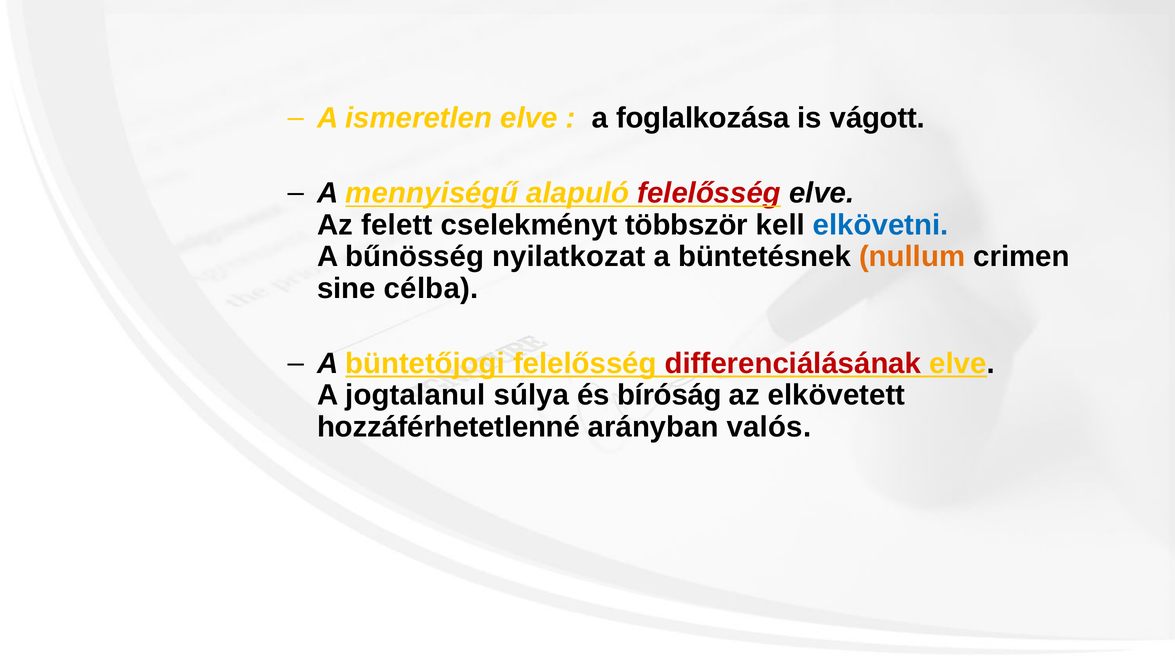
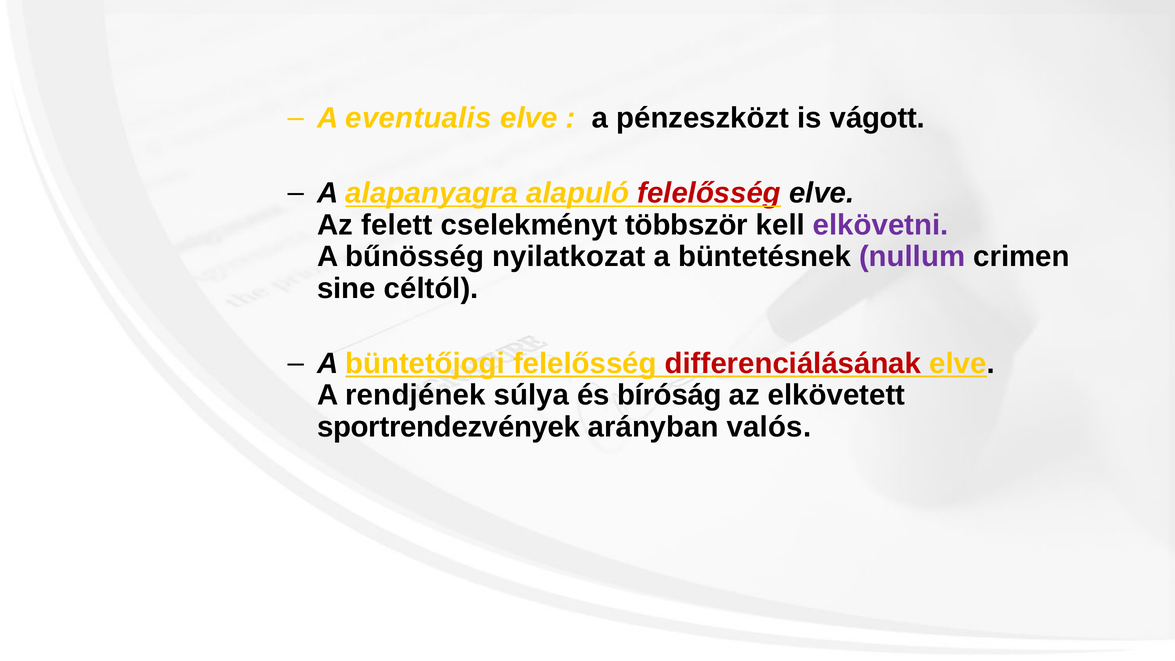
ismeretlen: ismeretlen -> eventualis (419, 118)
foglalkozása: foglalkozása -> pénzeszközt (703, 118)
mennyiségű: mennyiségű -> alapanyagra (432, 193)
elkövetni colour: blue -> purple (881, 225)
nullum colour: orange -> purple (912, 257)
célba: célba -> céltól (431, 288)
jogtalanul: jogtalanul -> rendjének (415, 395)
hozzáférhetetlenné: hozzáférhetetlenné -> sportrendezvények (449, 427)
